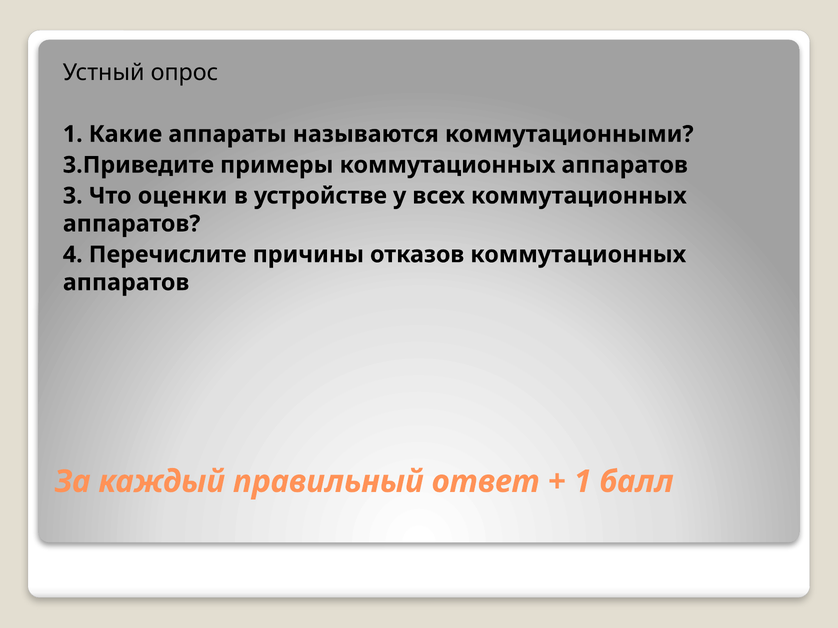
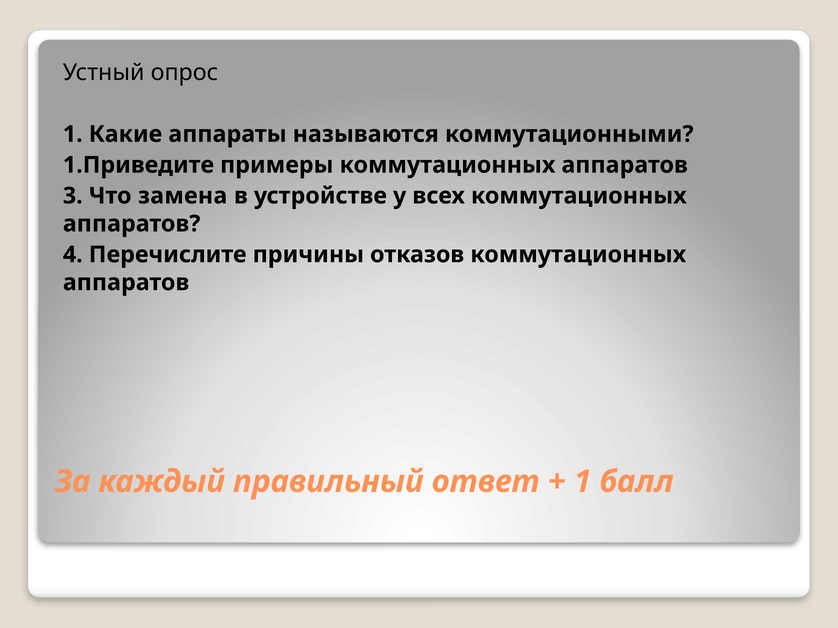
3.Приведите: 3.Приведите -> 1.Приведите (138, 165)
оценки: оценки -> замена (183, 196)
